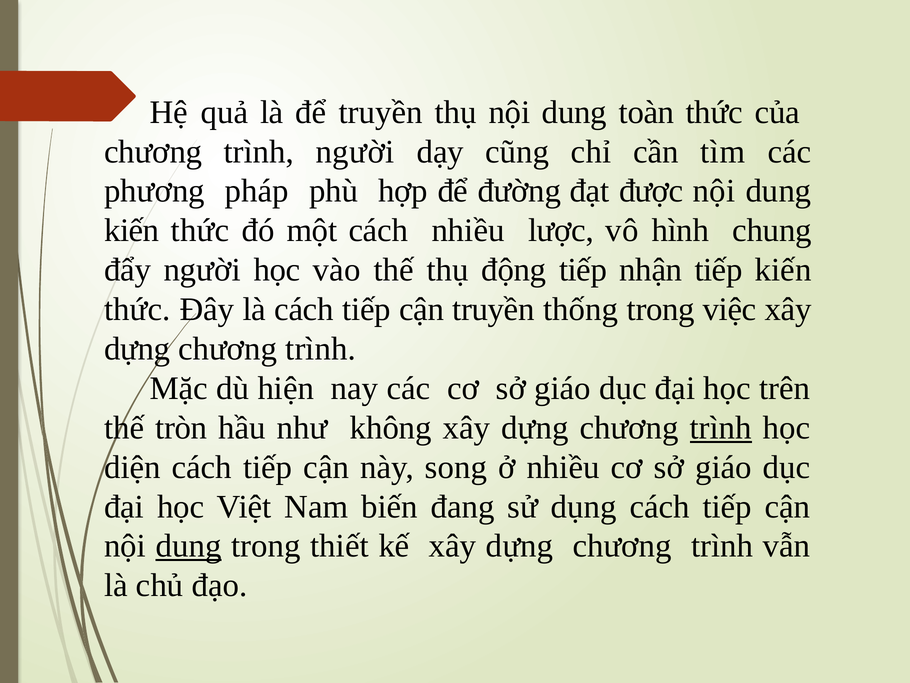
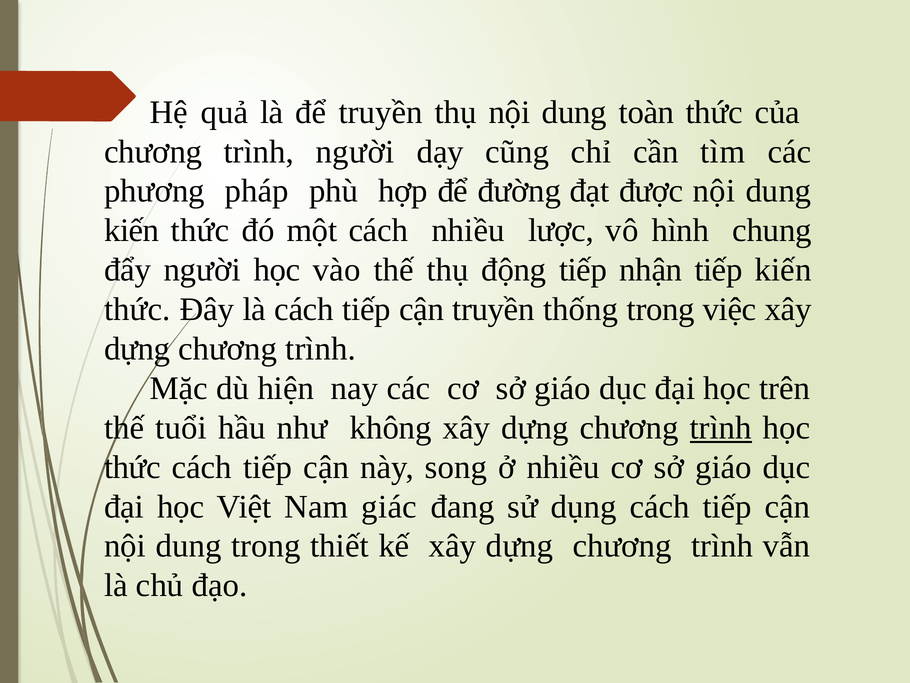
tròn: tròn -> tuổi (181, 427)
diện: diện -> thức (133, 467)
biến: biến -> giác (389, 506)
dung underline: present -> none (189, 546)
